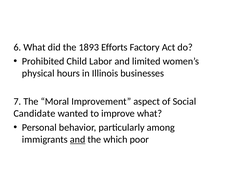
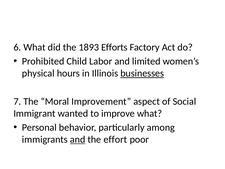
businesses underline: none -> present (142, 73)
Candidate: Candidate -> Immigrant (34, 113)
which: which -> effort (115, 139)
